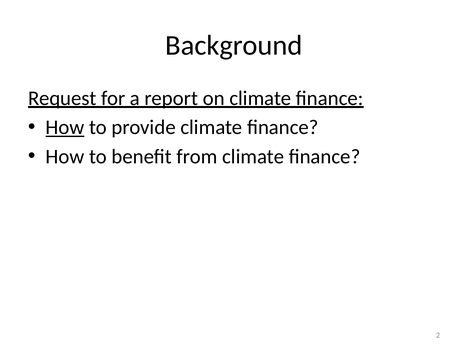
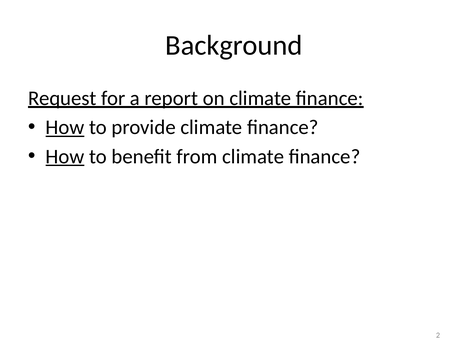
How underline: none -> present (65, 156)
